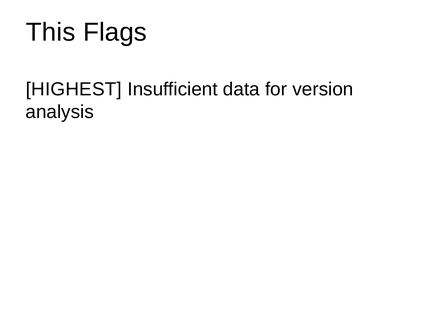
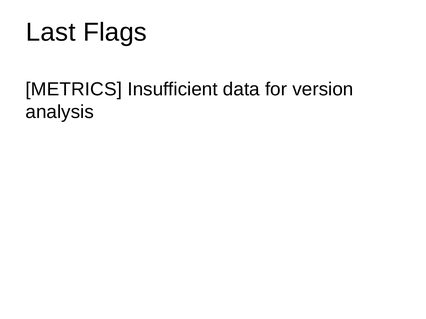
This: This -> Last (51, 32)
HIGHEST: HIGHEST -> METRICS (74, 89)
